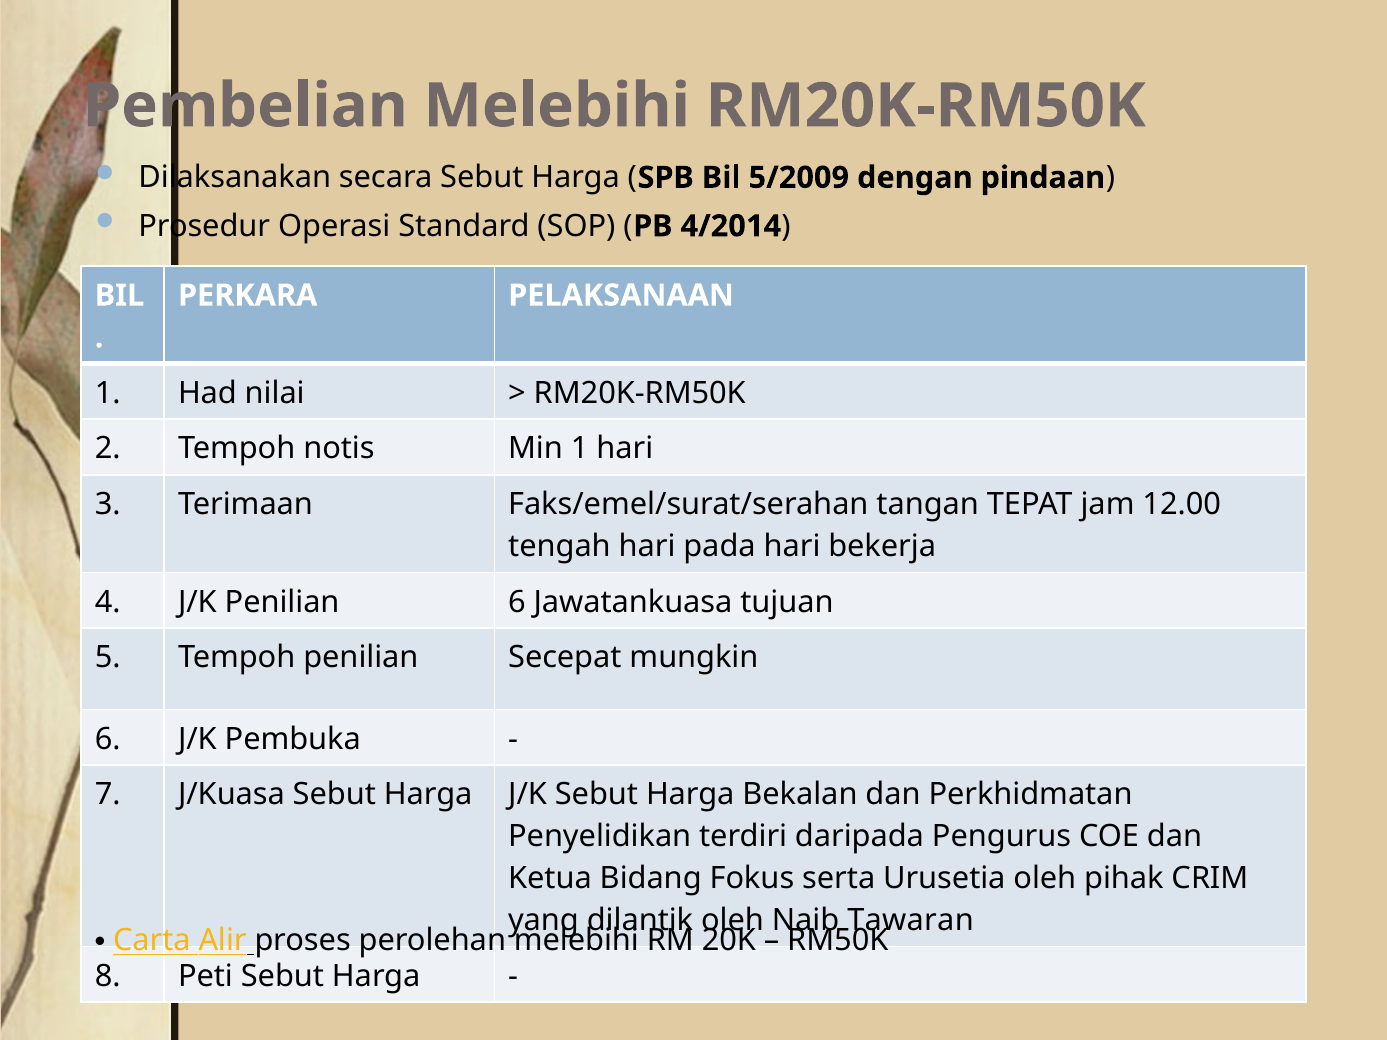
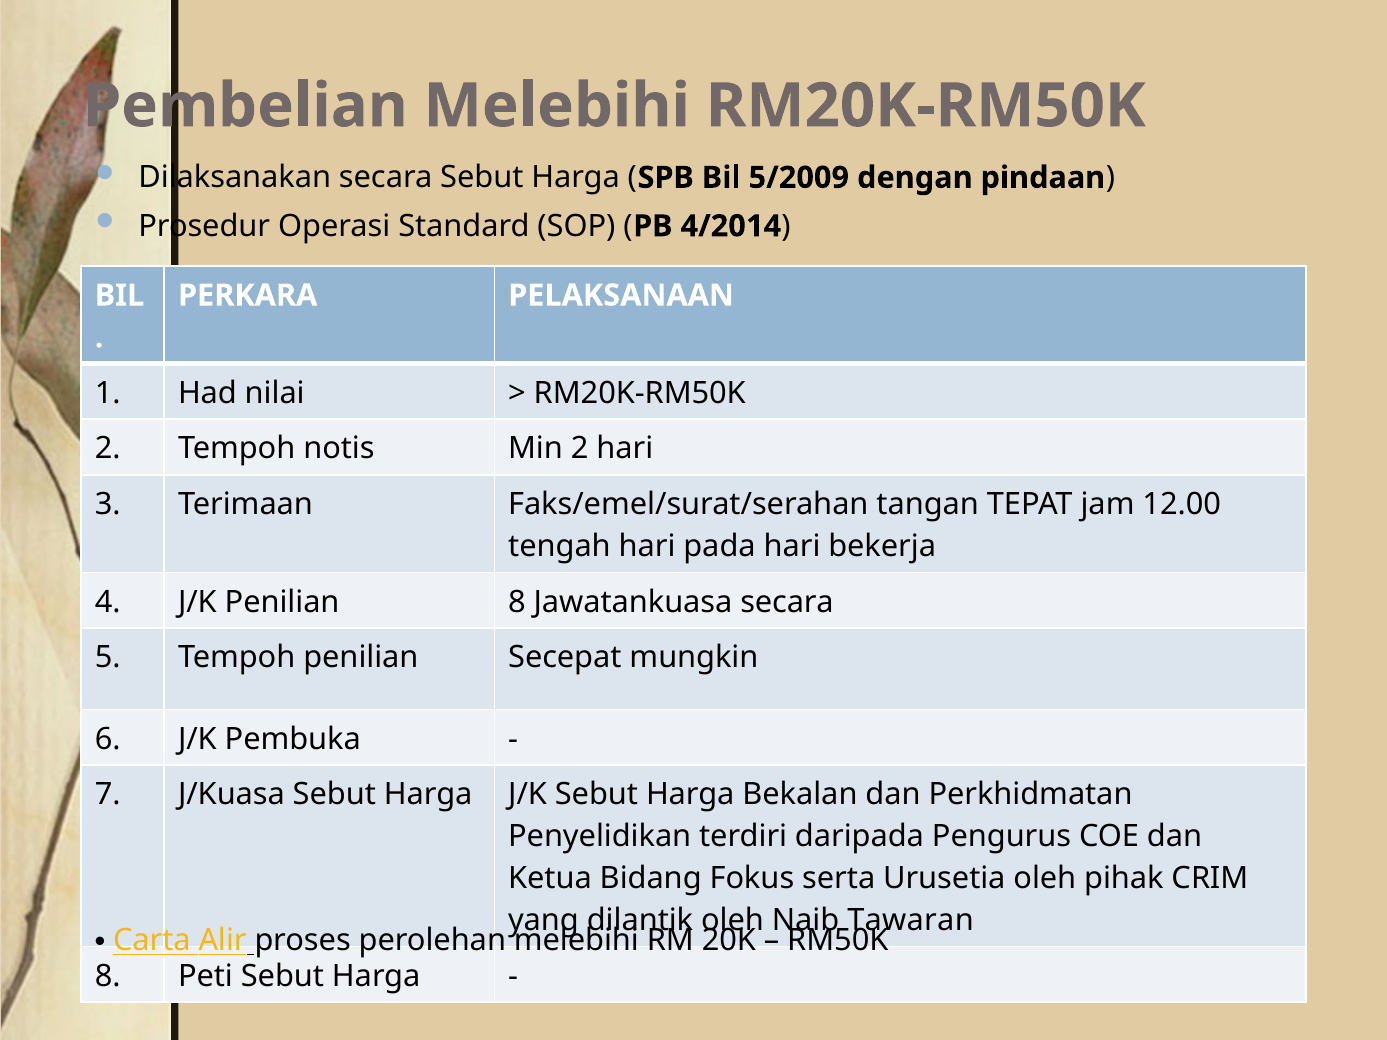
Min 1: 1 -> 2 (580, 449)
Penilian 6: 6 -> 8 (517, 602)
Jawatankuasa tujuan: tujuan -> secara (787, 602)
